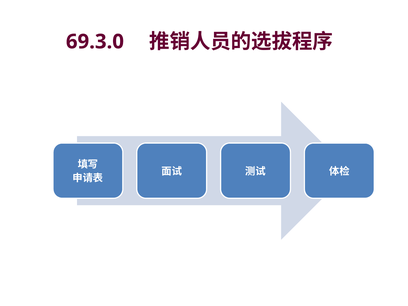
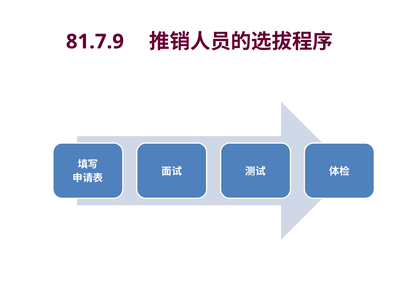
69.3.0: 69.3.0 -> 81.7.9 (95, 42)
